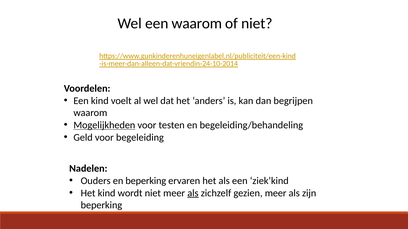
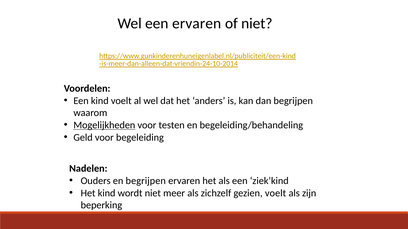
een waarom: waarom -> ervaren (197, 23)
en beperking: beperking -> begrijpen (146, 181)
als underline: present -> none (193, 193)
gezien meer: meer -> voelt (276, 193)
